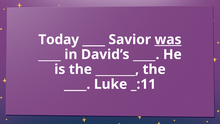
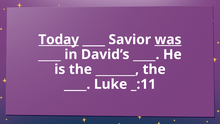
Today underline: none -> present (59, 40)
